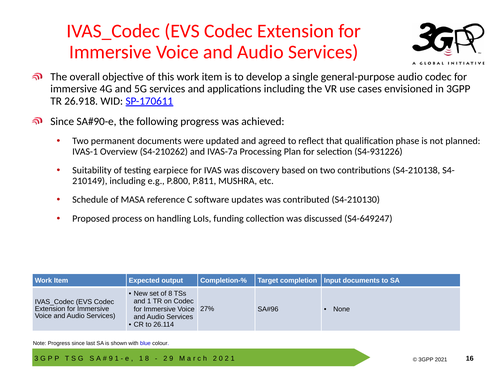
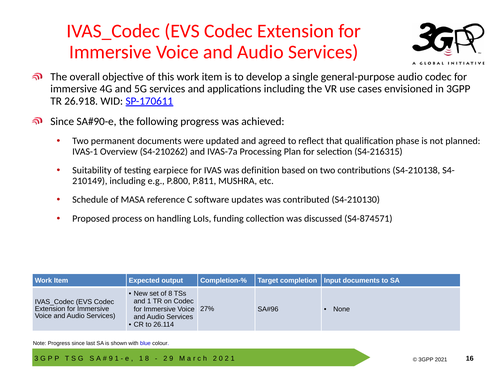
S4-931226: S4-931226 -> S4-216315 (378, 152)
discovery: discovery -> definition (260, 171)
S4-649247: S4-649247 -> S4-874571 (368, 219)
